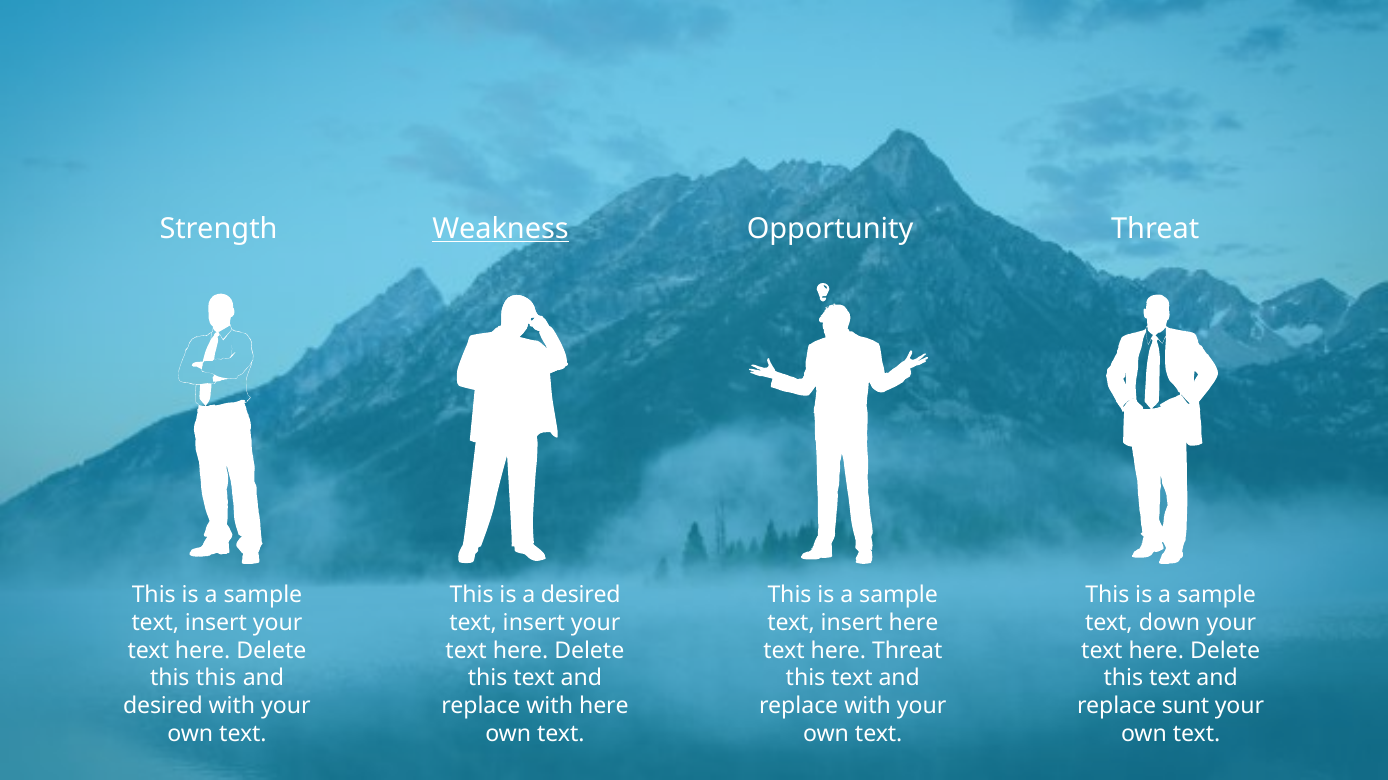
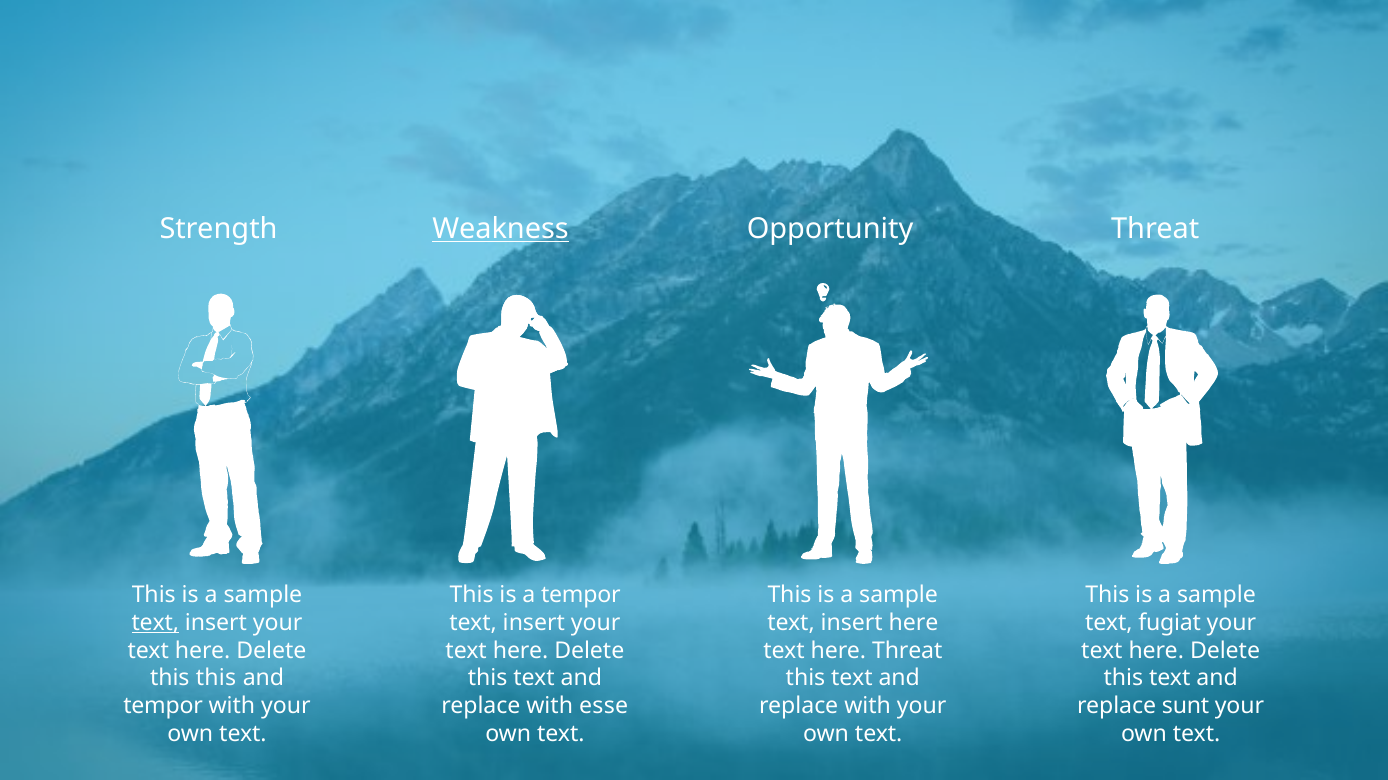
a desired: desired -> tempor (581, 596)
text underline: none -> present (155, 623)
down: down -> fugiat (1170, 623)
desired: desired -> tempor (163, 707)
with here: here -> esse (604, 707)
